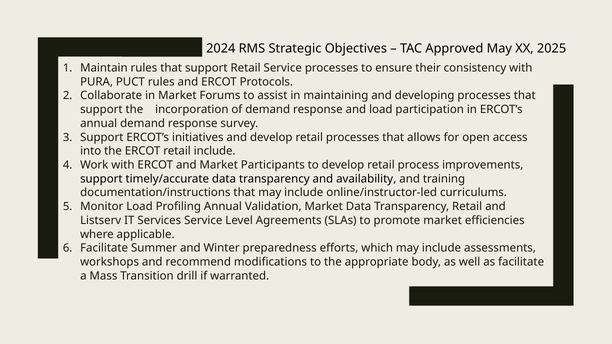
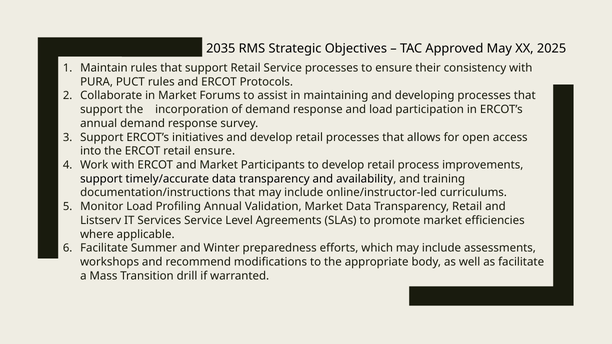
2024: 2024 -> 2035 (221, 49)
retail include: include -> ensure (215, 151)
